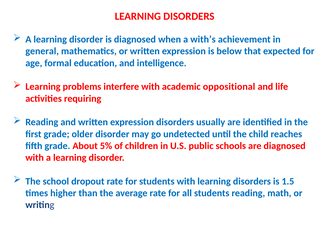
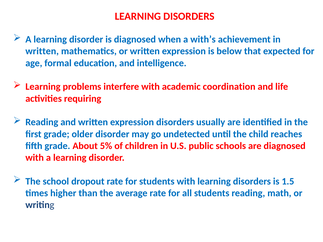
general: general -> written (42, 51)
oppositional: oppositional -> coordination (229, 87)
